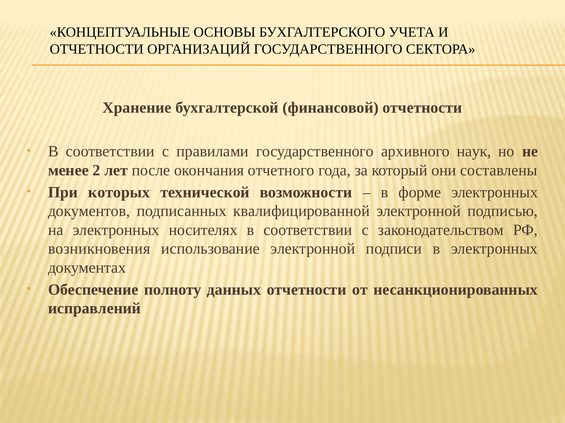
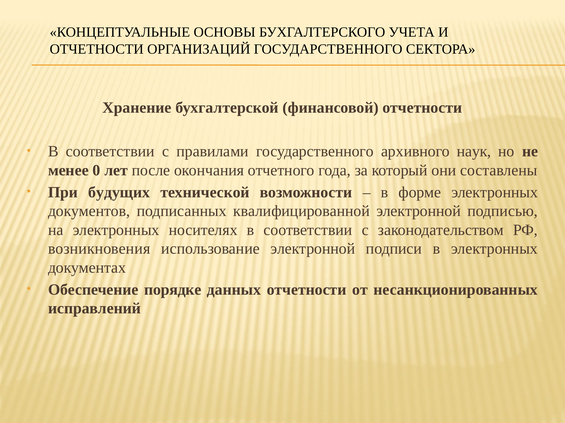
2: 2 -> 0 (97, 171)
которых: которых -> будущих (119, 193)
полноту: полноту -> порядке (173, 290)
